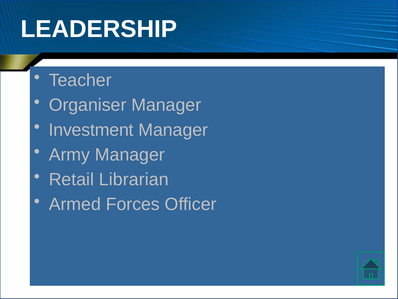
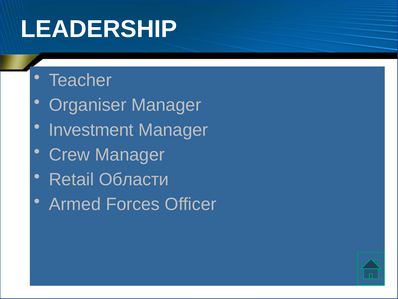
Army: Army -> Crew (69, 154)
Librarian: Librarian -> Области (134, 179)
